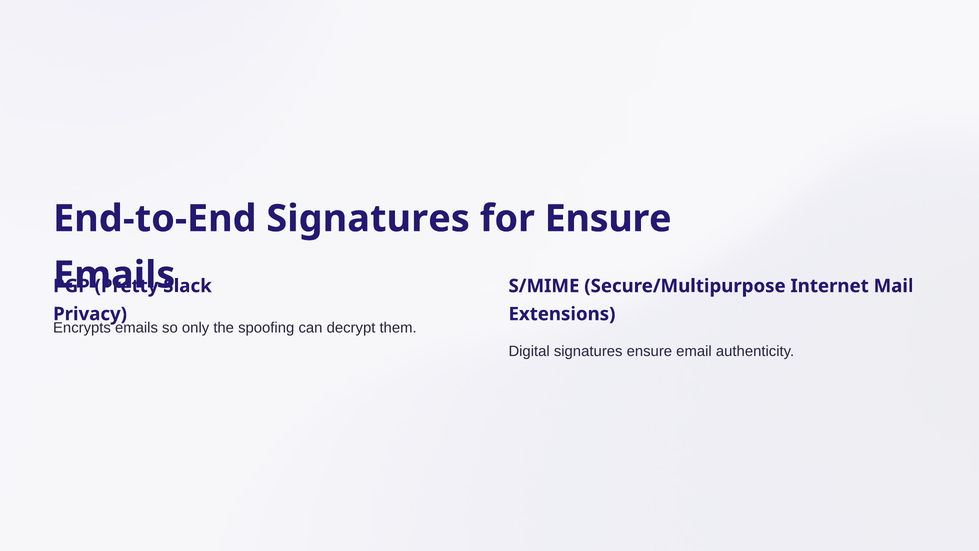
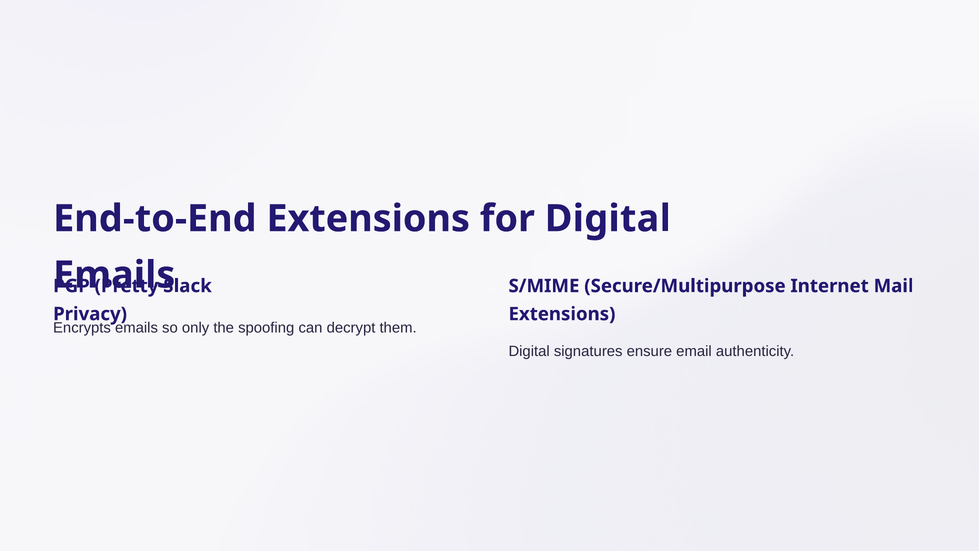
End-to-End Signatures: Signatures -> Extensions (368, 219)
for Ensure: Ensure -> Digital (608, 219)
